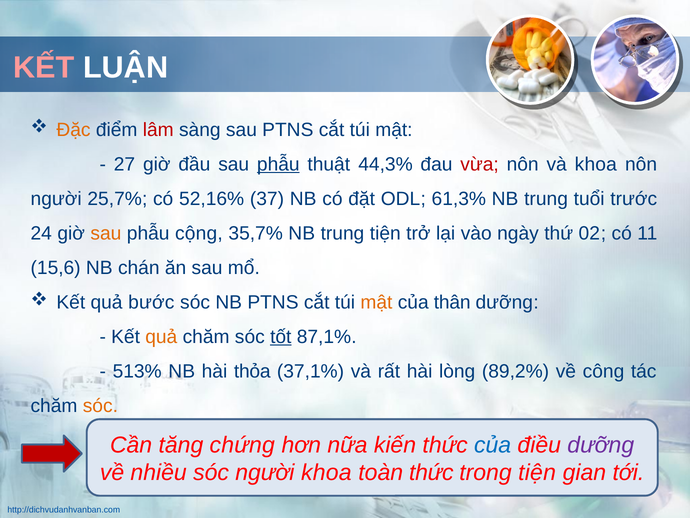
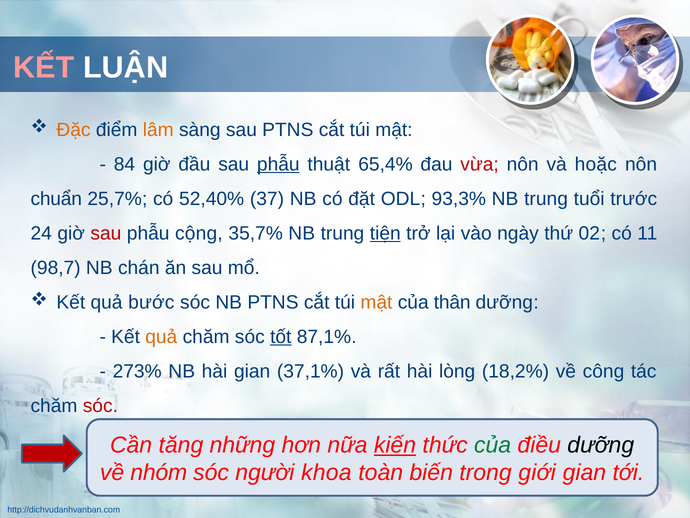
lâm colour: red -> orange (158, 130)
27: 27 -> 84 (124, 164)
44,3%: 44,3% -> 65,4% (385, 164)
và khoa: khoa -> hoặc (596, 164)
người: người -> chuẩn (56, 199)
52,16%: 52,16% -> 52,40% (212, 199)
61,3%: 61,3% -> 93,3% (459, 199)
sau colour: orange -> red (106, 233)
tiện underline: none -> present (385, 233)
15,6: 15,6 -> 98,7 (56, 268)
513%: 513% -> 273% (137, 371)
hài thỏa: thỏa -> gian (252, 371)
89,2%: 89,2% -> 18,2% (516, 371)
sóc colour: orange -> red (100, 406)
chứng: chứng -> những (242, 445)
kiến underline: none -> present (395, 445)
của colour: blue -> green (493, 445)
dưỡng colour: purple -> black (601, 445)
nhiều: nhiều -> nhóm (159, 472)
toàn thức: thức -> biến (431, 472)
trong tiện: tiện -> giới (537, 472)
